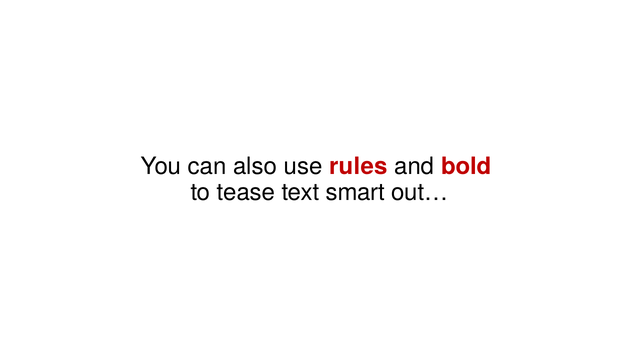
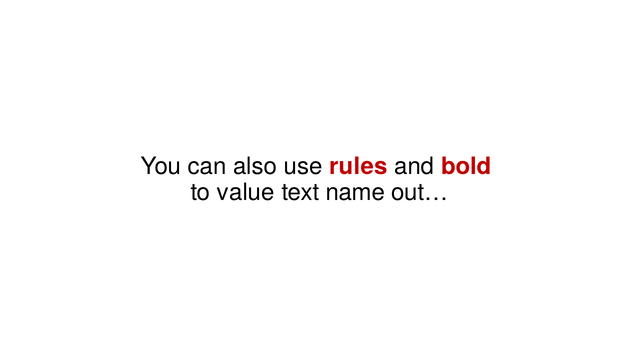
tease: tease -> value (246, 192)
smart: smart -> name (355, 192)
